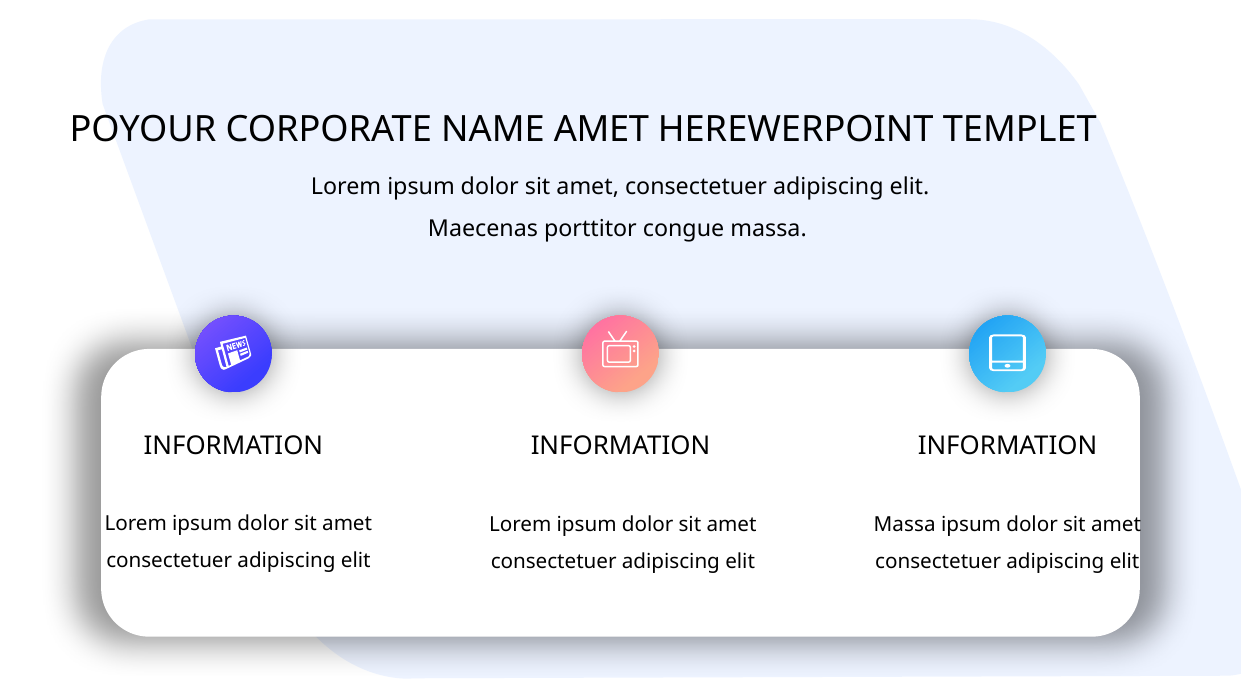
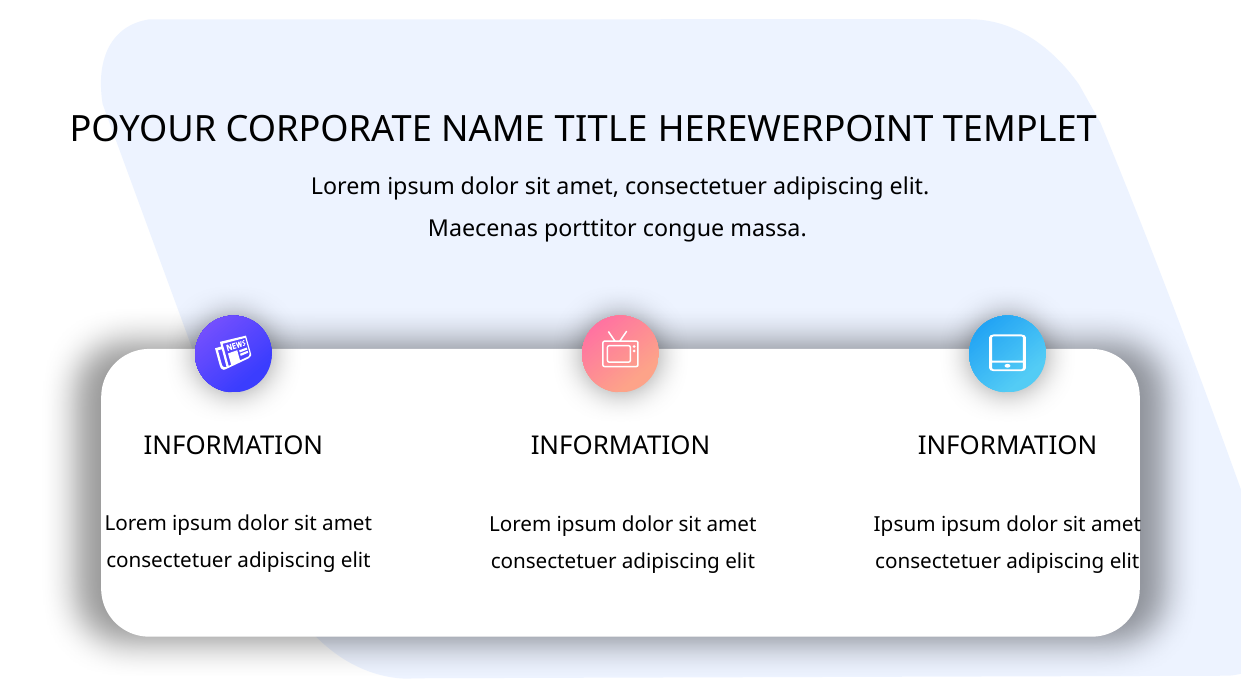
NAME AMET: AMET -> TITLE (601, 129)
Massa: Massa -> Ipsum (905, 524)
